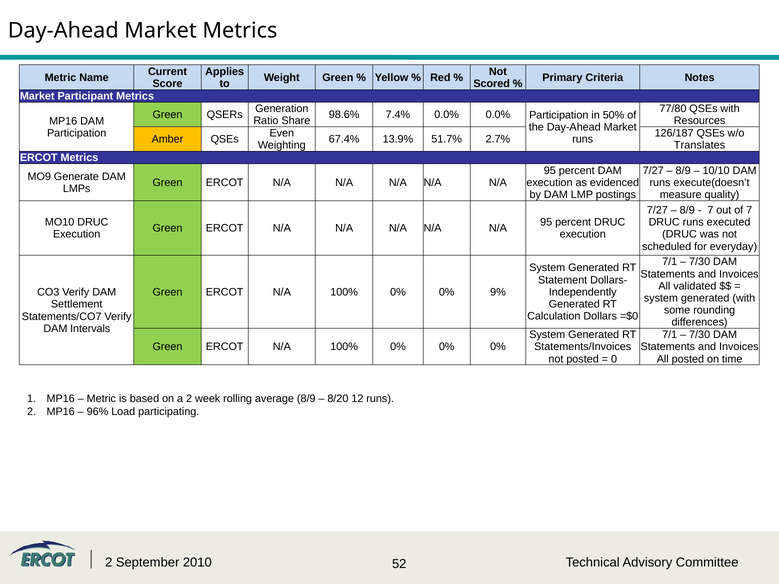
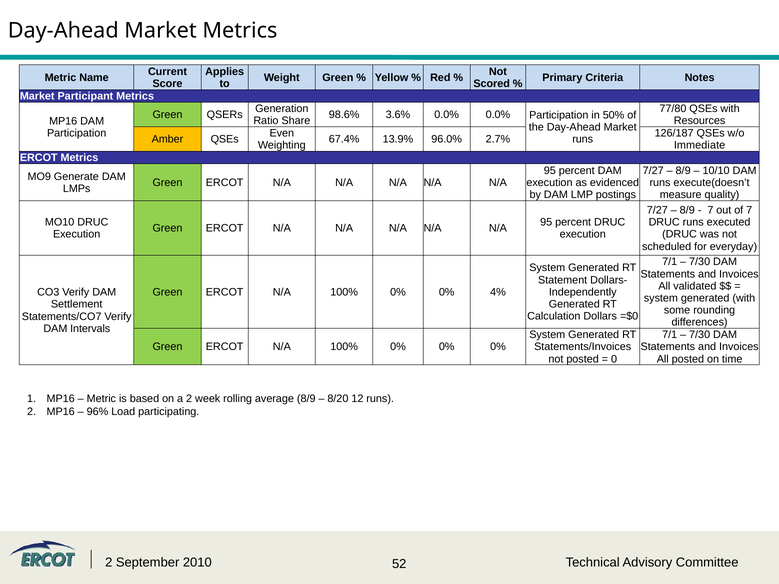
7.4%: 7.4% -> 3.6% (398, 115)
51.7%: 51.7% -> 96.0% (447, 139)
Translates: Translates -> Immediate (700, 145)
9%: 9% -> 4% (498, 292)
